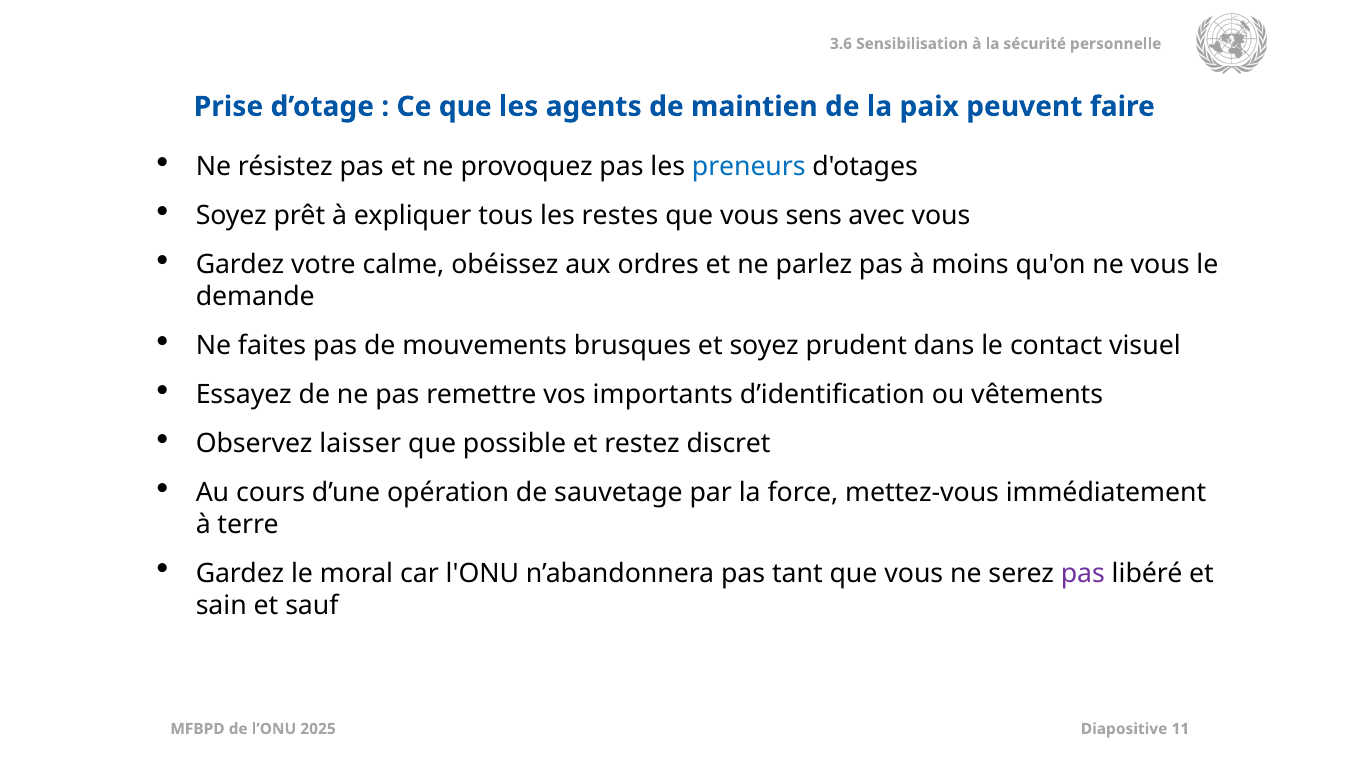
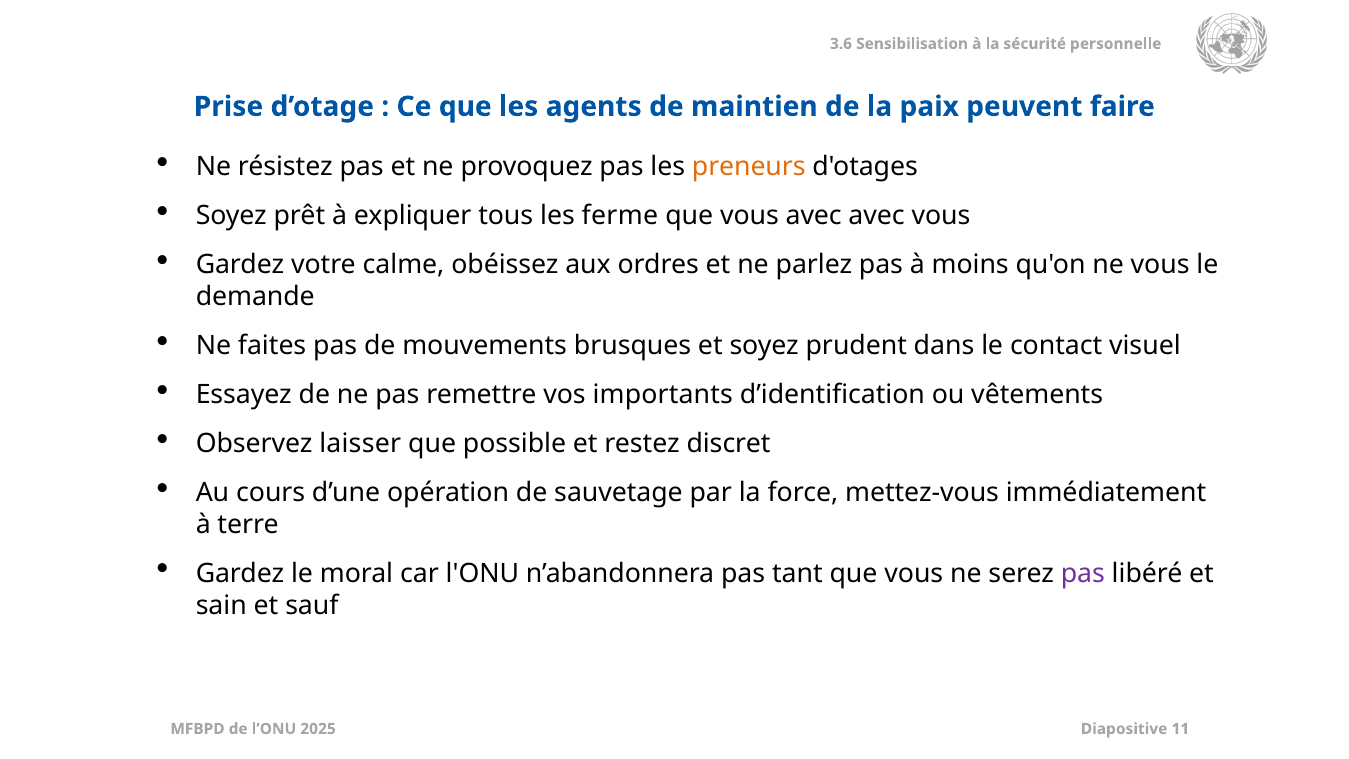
preneurs colour: blue -> orange (749, 167)
restes: restes -> ferme (620, 216)
vous sens: sens -> avec (814, 216)
